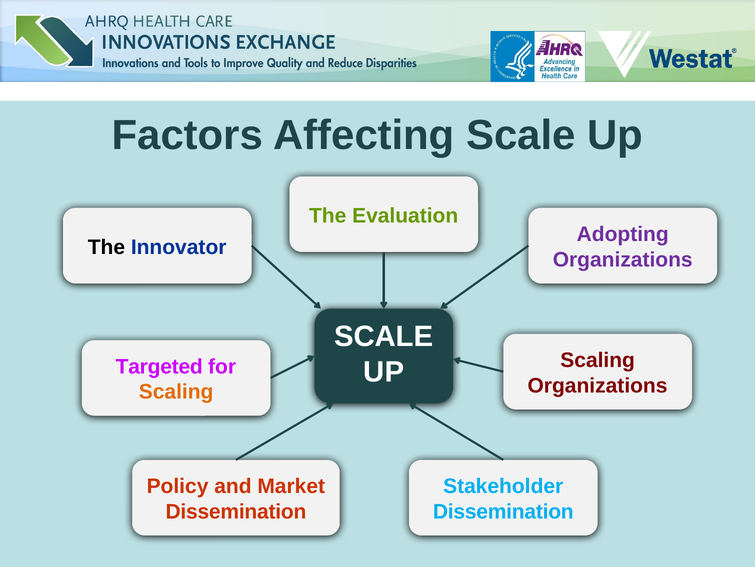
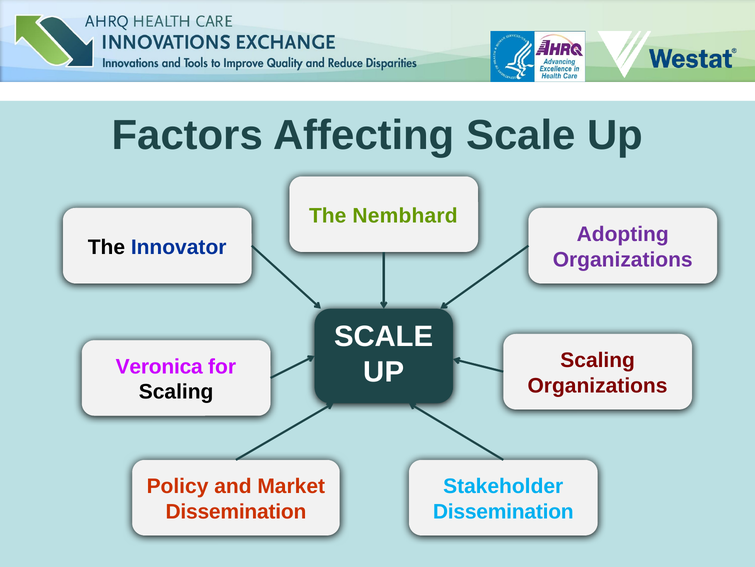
Evaluation: Evaluation -> Nembhard (405, 215)
Targeted: Targeted -> Veronica (159, 366)
Scaling colour: orange -> black (176, 392)
